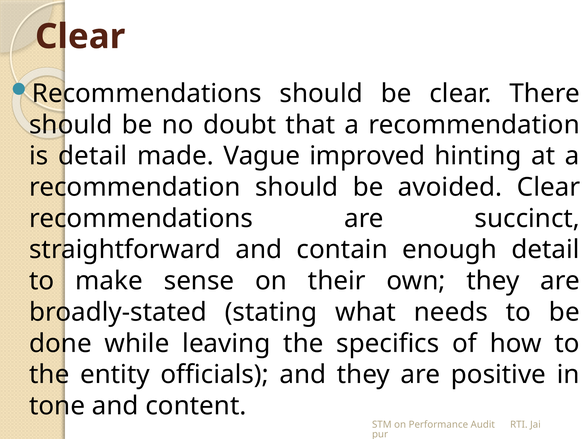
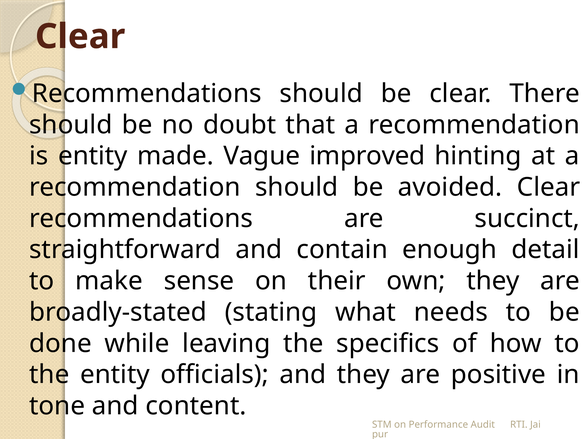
is detail: detail -> entity (93, 156)
